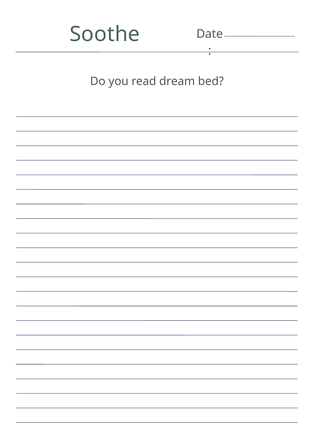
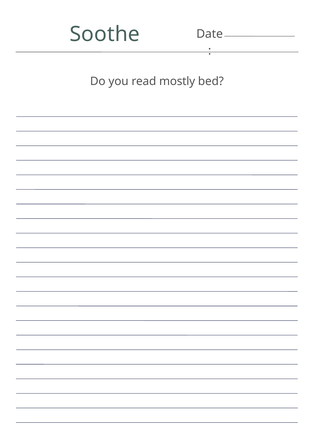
dream: dream -> mostly (177, 81)
